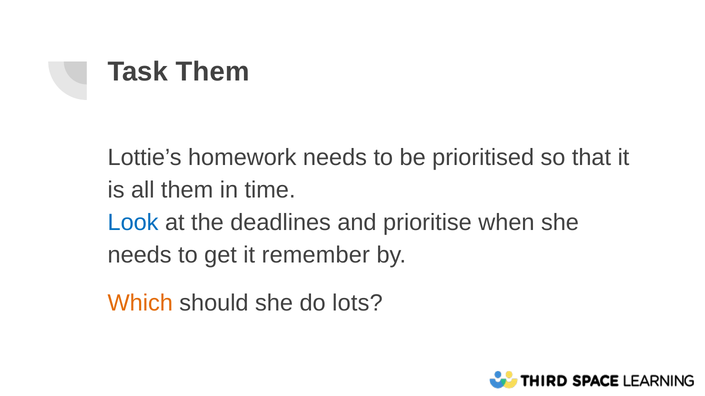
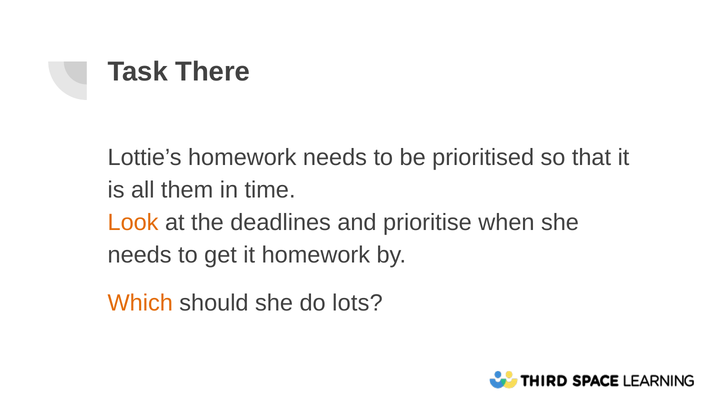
Task Them: Them -> There (213, 72)
Look colour: blue -> orange (133, 223)
it remember: remember -> homework (316, 255)
